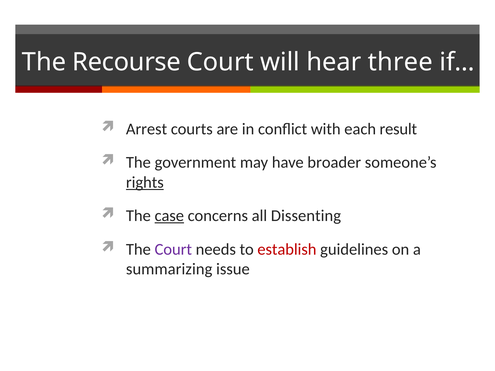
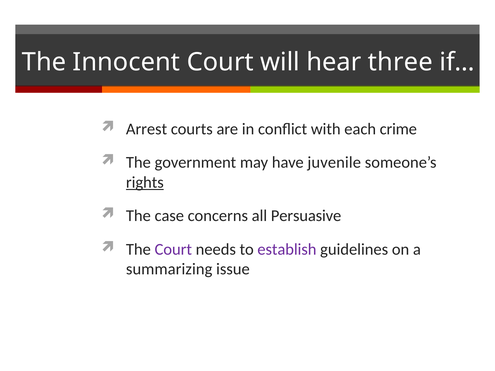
Recourse: Recourse -> Innocent (126, 62)
result: result -> crime (398, 129)
broader: broader -> juvenile (334, 163)
case underline: present -> none (169, 216)
Dissenting: Dissenting -> Persuasive (306, 216)
establish colour: red -> purple (287, 250)
